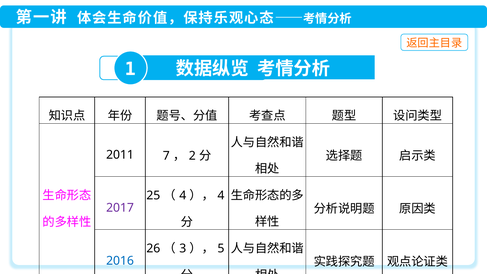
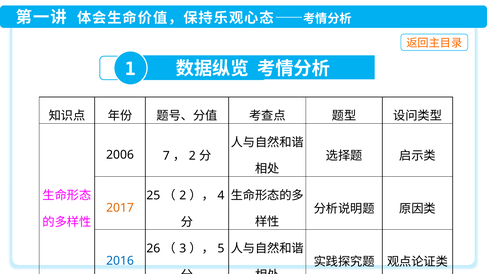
2011: 2011 -> 2006 (120, 155)
4: 4 -> 2 (183, 195)
2017 colour: purple -> orange (120, 208)
